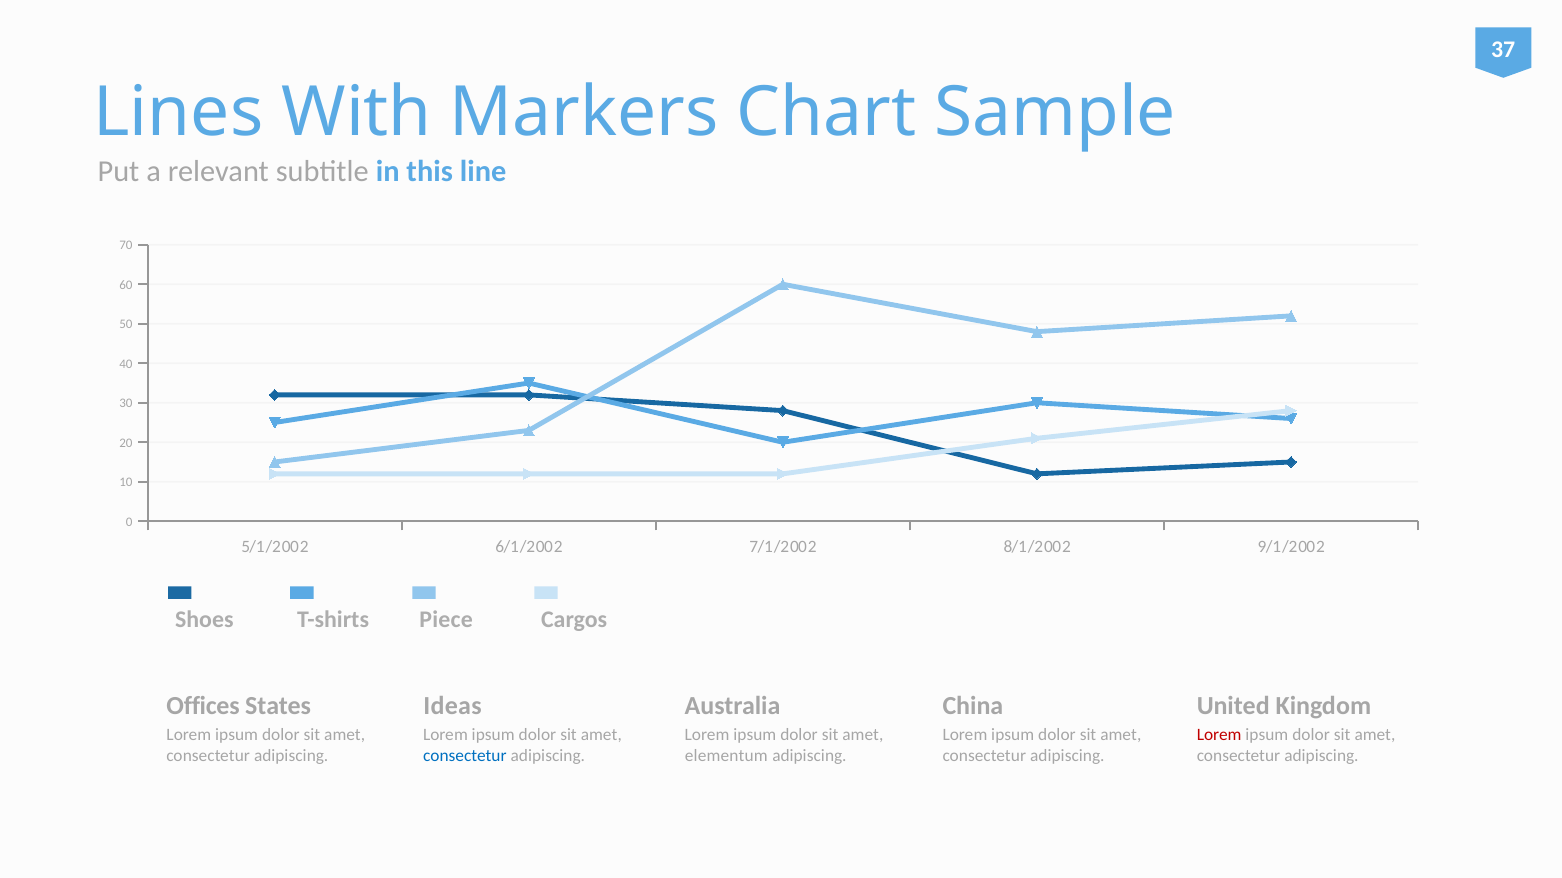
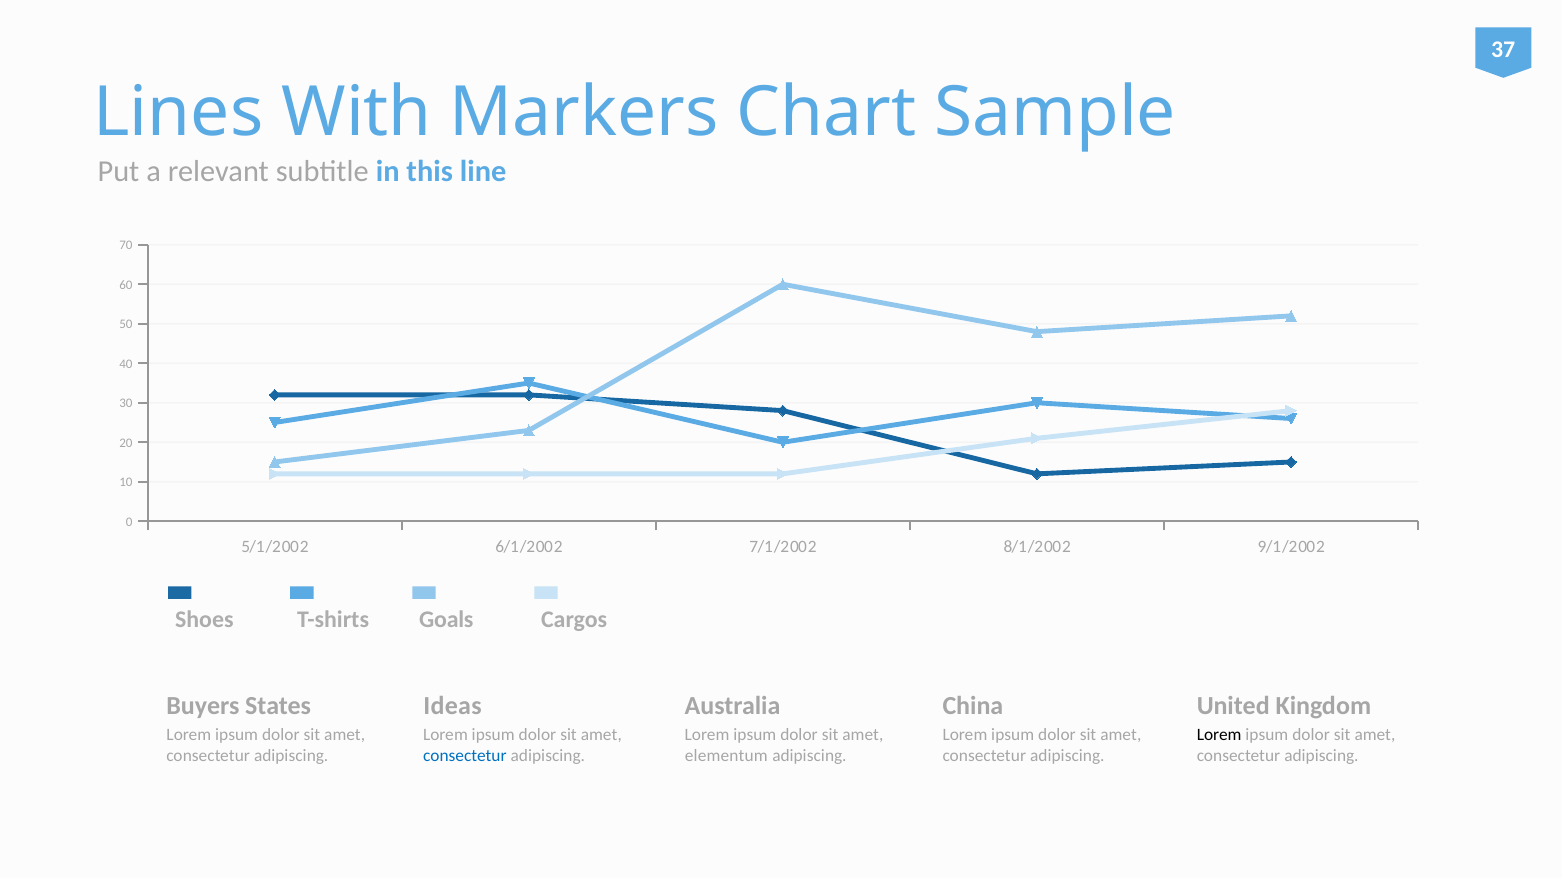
Piece: Piece -> Goals (446, 620)
Offices: Offices -> Buyers (203, 707)
Lorem colour: red -> black (1219, 736)
